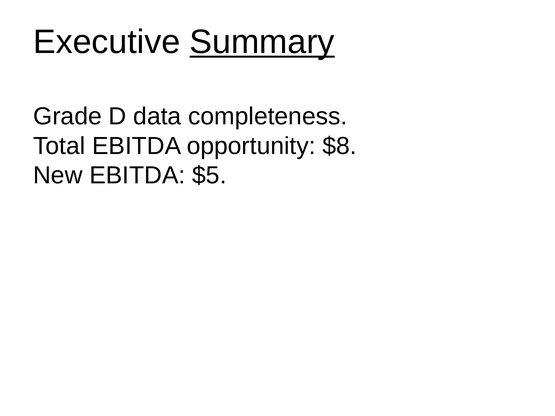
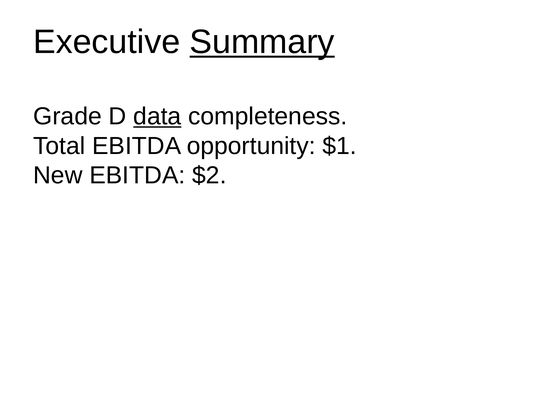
data underline: none -> present (157, 116)
$8: $8 -> $1 (340, 146)
$5: $5 -> $2 (209, 176)
